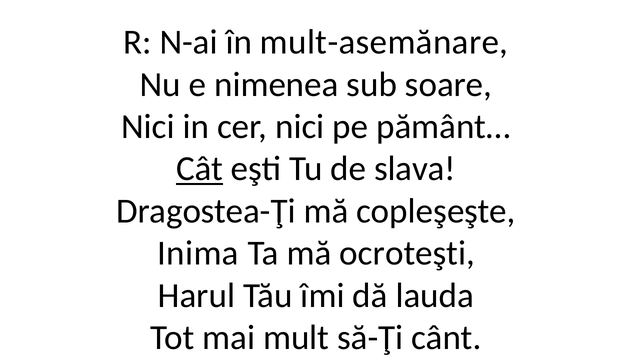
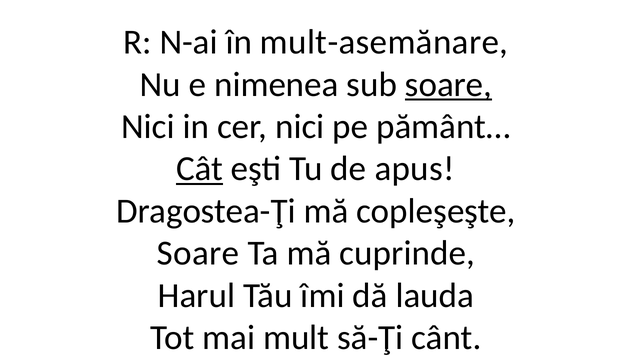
soare underline: none -> present (448, 84)
slava: slava -> apus (415, 169)
Inima: Inima -> Soare (198, 253)
ocroteşti: ocroteşti -> cuprinde (407, 253)
